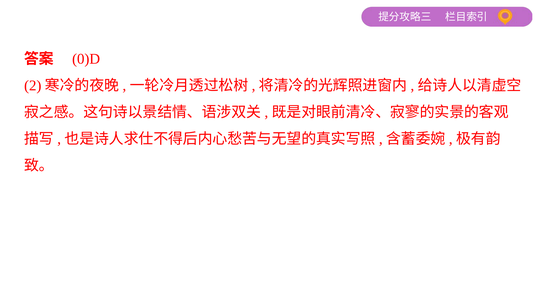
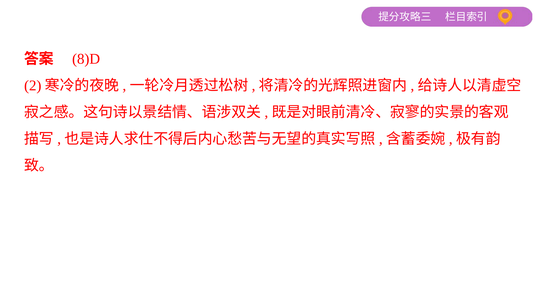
0)D: 0)D -> 8)D (86, 59)
